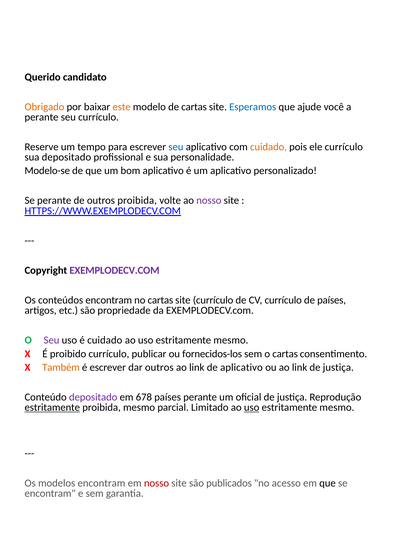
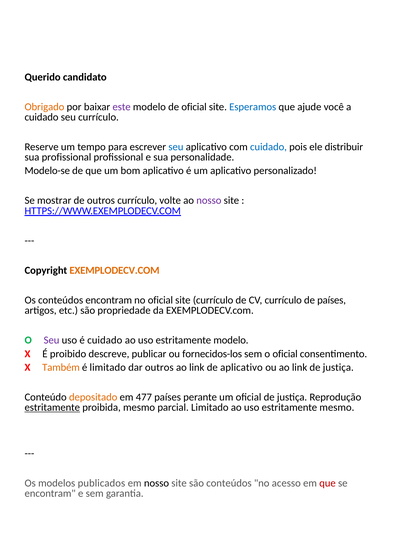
este colour: orange -> purple (122, 107)
de cartas: cartas -> oficial (194, 107)
perante: perante -> cuidado (42, 117)
cuidado colour: orange -> blue (268, 147)
ele currículo: currículo -> distribuir (344, 147)
sua depositado: depositado -> profissional (66, 157)
Se perante: perante -> mostrar (54, 200)
outros proibida: proibida -> currículo (137, 200)
EXEMPLODECV.COM colour: purple -> orange (114, 270)
no cartas: cartas -> oficial (160, 300)
mesmo: mesmo -> modelo (231, 340)
proibido currículo: currículo -> descreve (109, 354)
o cartas: cartas -> oficial (285, 354)
é escrever: escrever -> limitado (108, 367)
depositado colour: purple -> orange (93, 397)
678: 678 -> 477 (144, 397)
uso underline: present -> none (252, 407)
modelos encontram: encontram -> publicados (101, 483)
nosso colour: red -> black (156, 483)
são publicados: publicados -> conteúdos (229, 483)
que colour: black -> red (327, 483)
